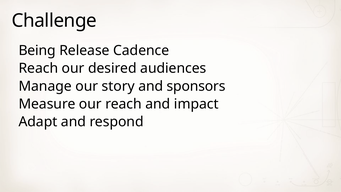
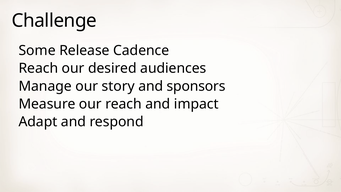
Being: Being -> Some (37, 50)
